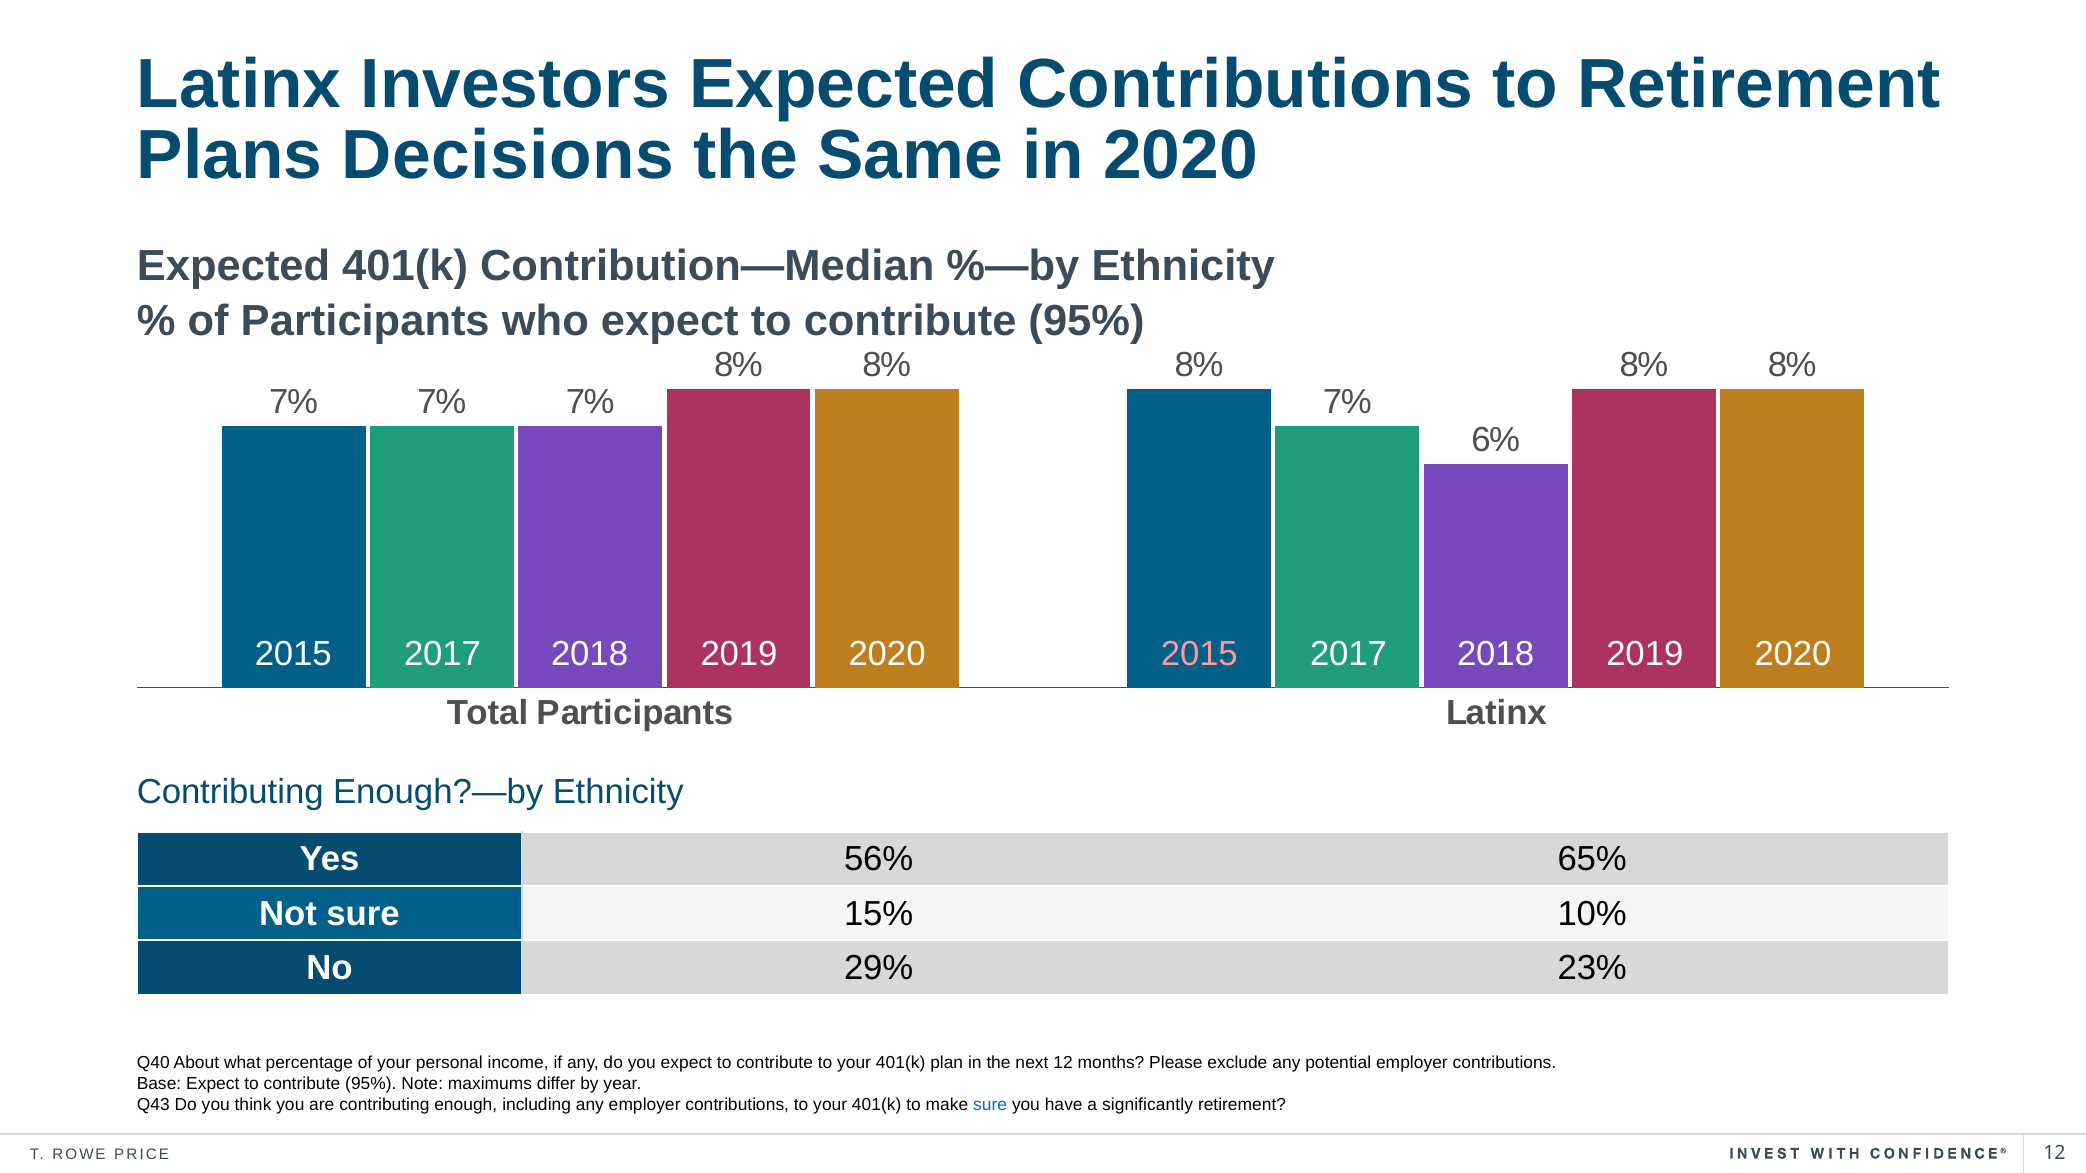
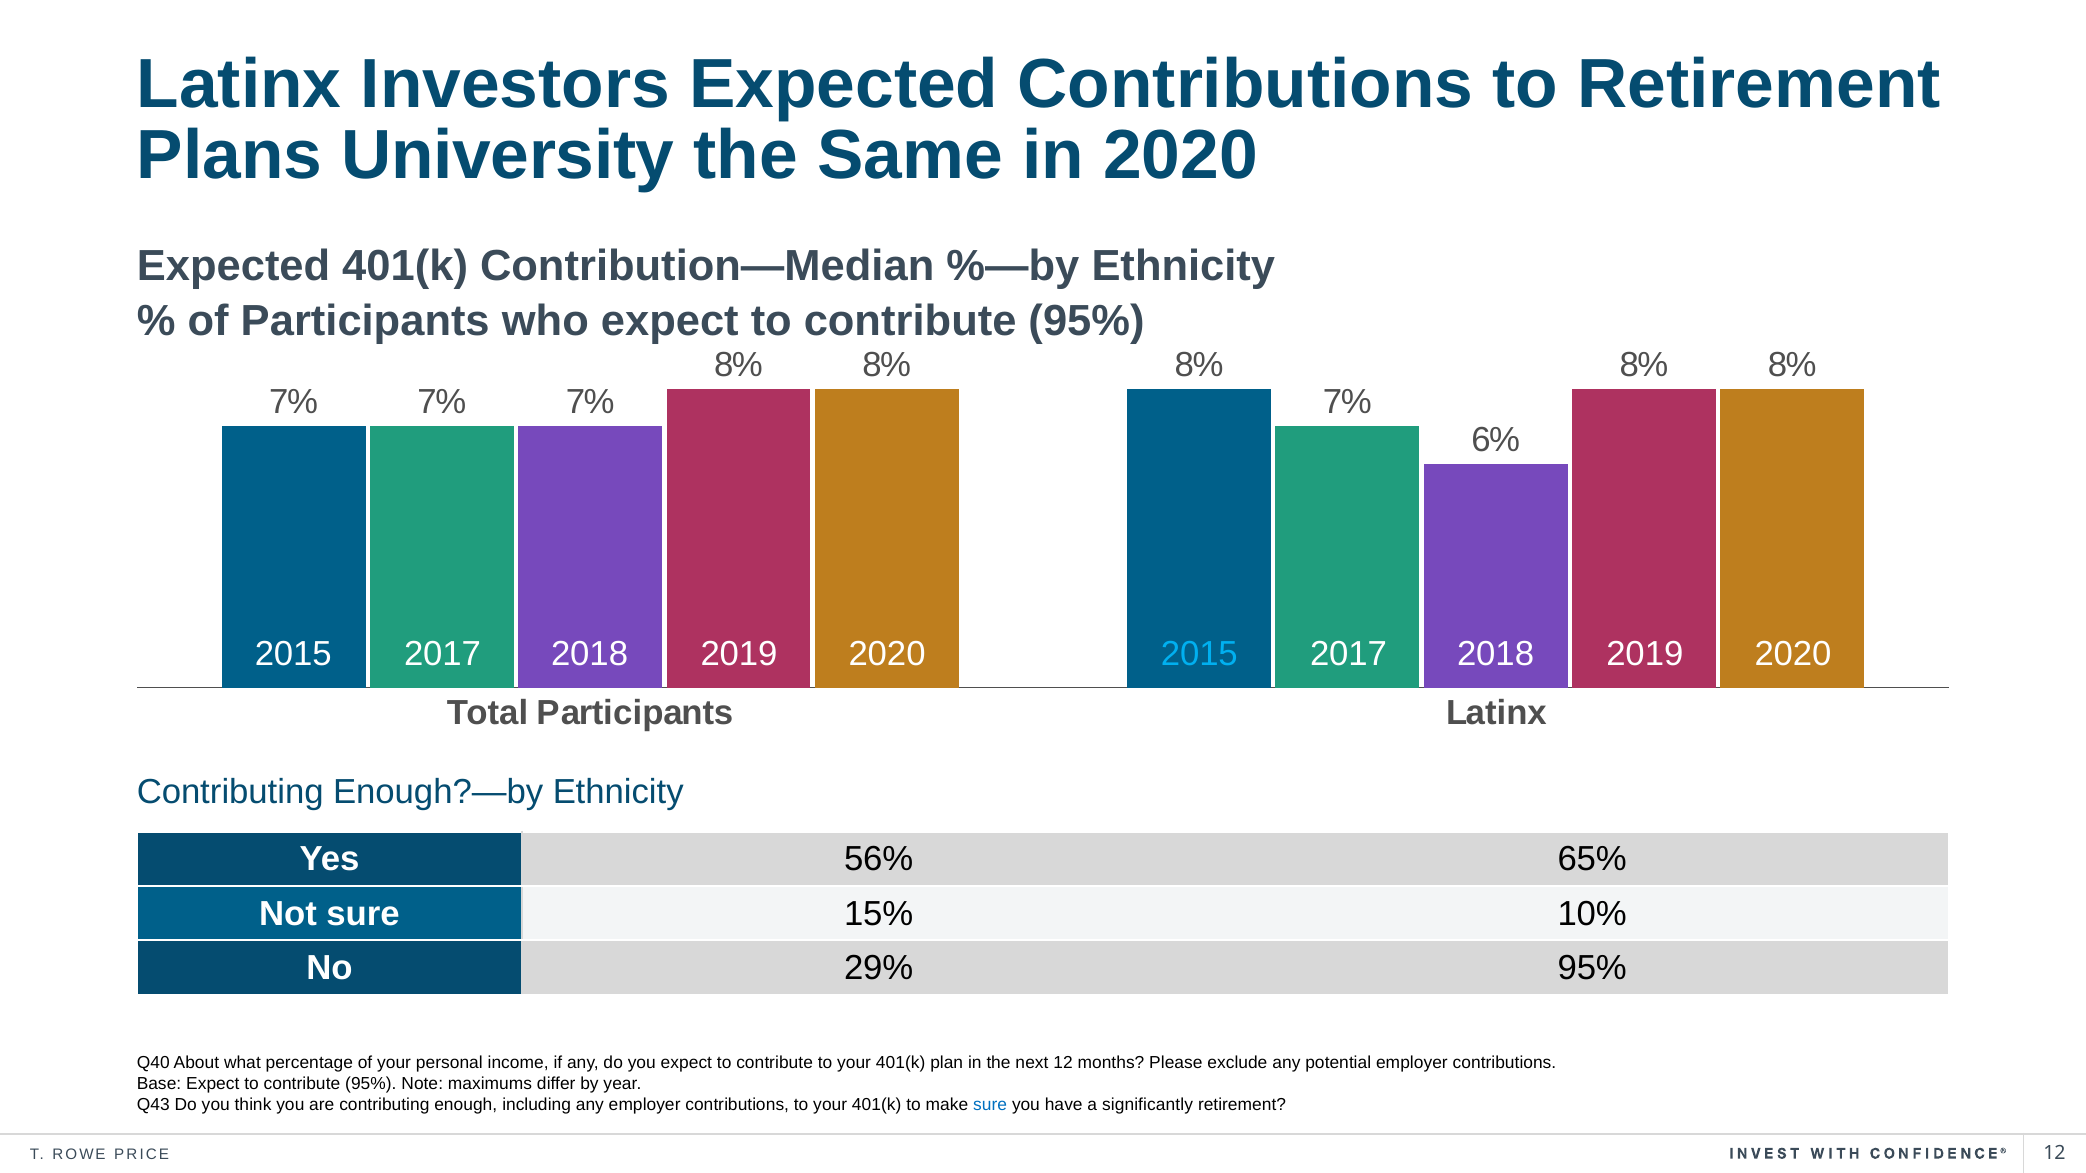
Decisions: Decisions -> University (508, 156)
2015 colour: pink -> light blue (1199, 654)
29% 23%: 23% -> 95% (1592, 968)
